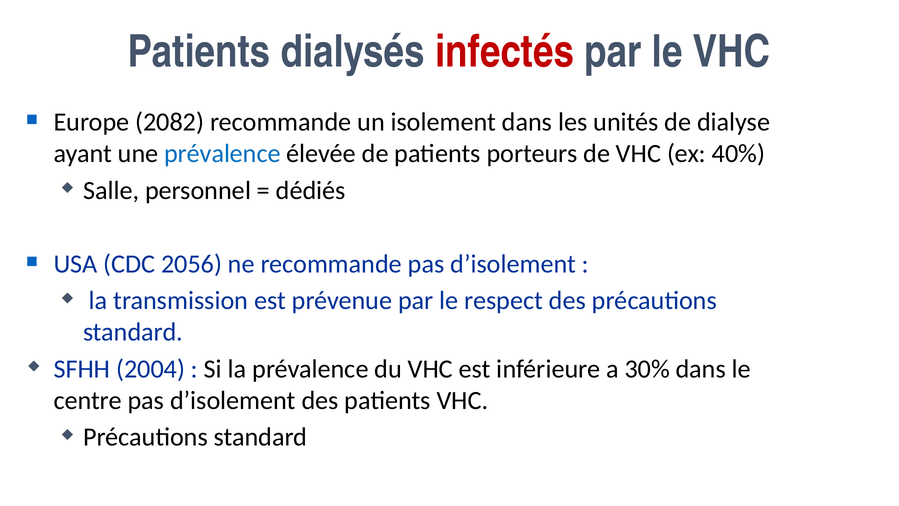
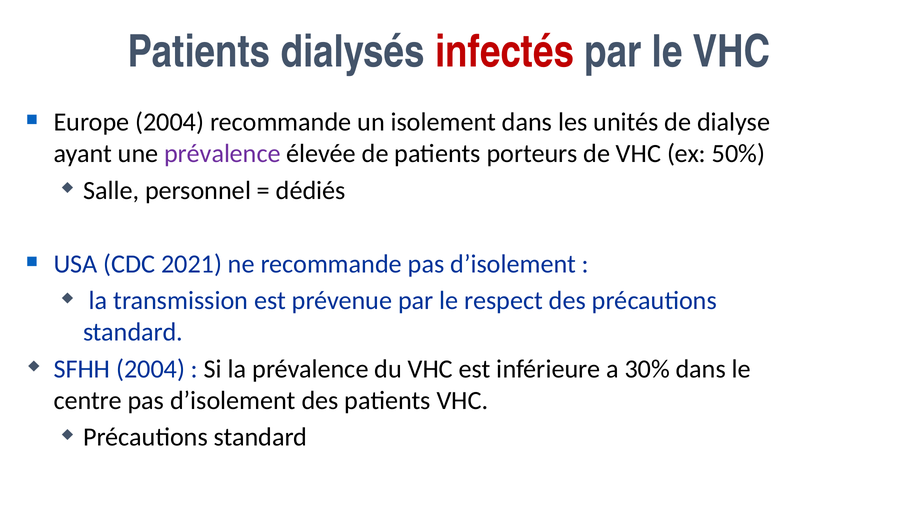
Europe 2082: 2082 -> 2004 (170, 122)
prévalence colour: blue -> purple (222, 154)
40%: 40% -> 50% (738, 154)
2056: 2056 -> 2021 (192, 264)
